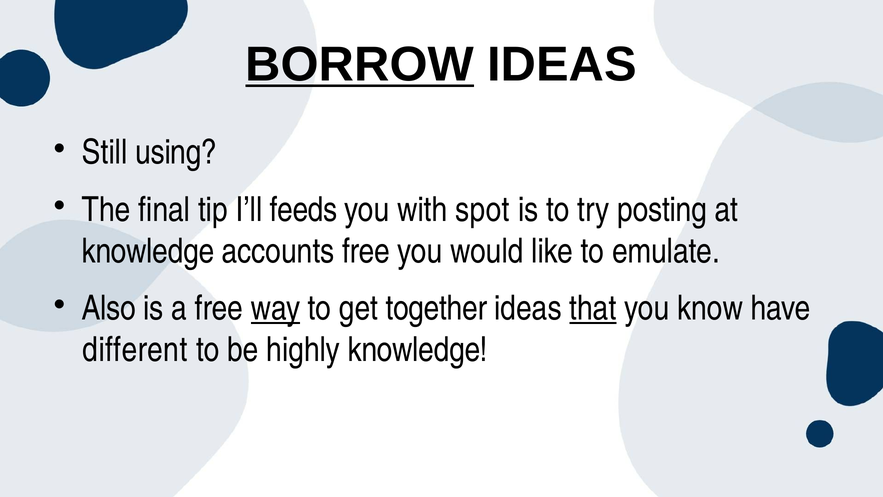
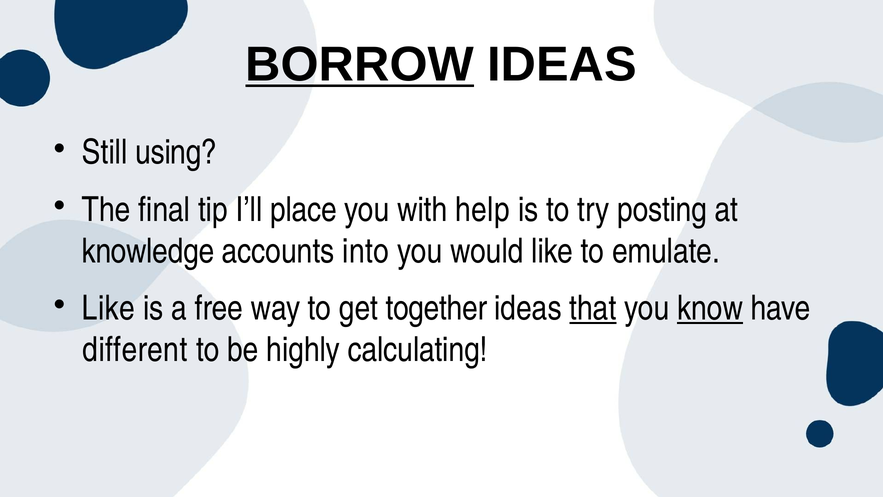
feeds: feeds -> place (304, 210)
spot: spot -> help (483, 210)
accounts free: free -> into (366, 251)
Also: Also -> Like (108, 308)
way underline: present -> none (276, 308)
know underline: none -> present (710, 308)
highly knowledge: knowledge -> calculating (418, 350)
